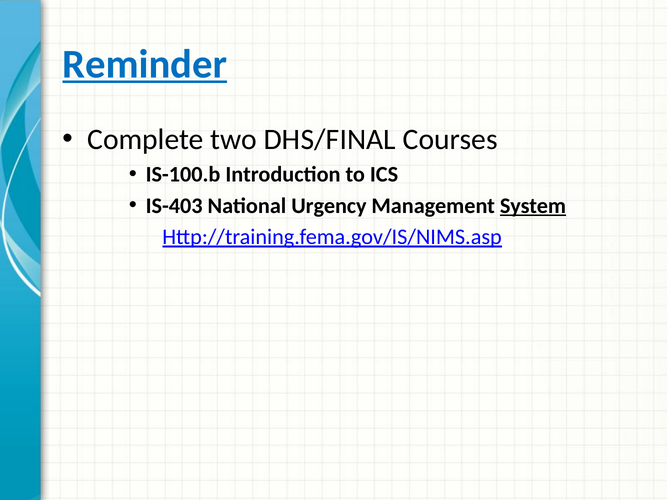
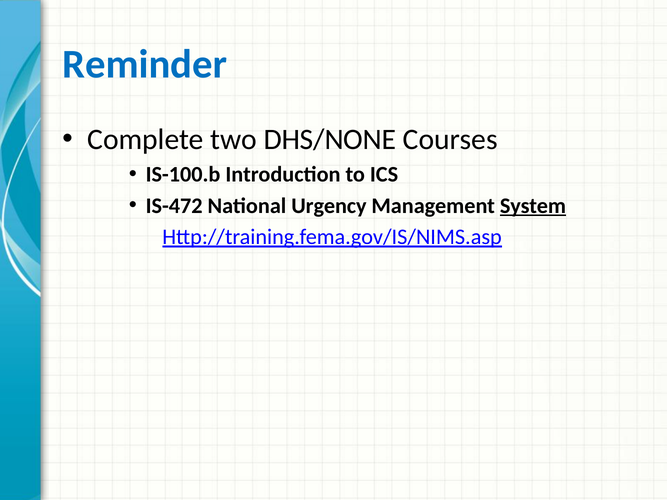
Reminder underline: present -> none (145, 64)
DHS/FINAL: DHS/FINAL -> DHS/NONE (330, 140)
IS-403: IS-403 -> IS-472 (174, 206)
